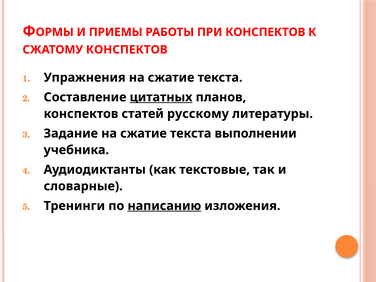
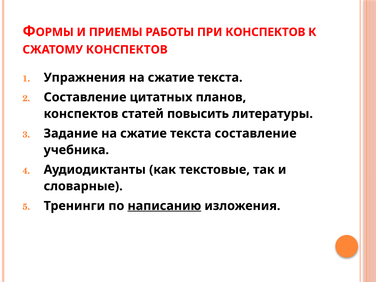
цитатных underline: present -> none (161, 97)
русскому: русскому -> повысить (198, 114)
текста выполнении: выполнении -> составление (256, 133)
